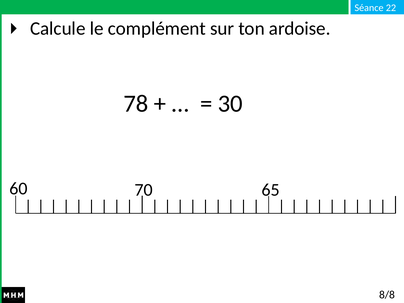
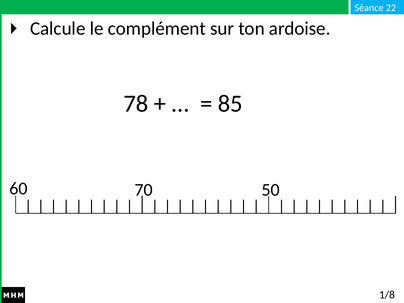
30: 30 -> 85 (230, 104)
65: 65 -> 50 (271, 190)
8/8: 8/8 -> 1/8 (387, 295)
